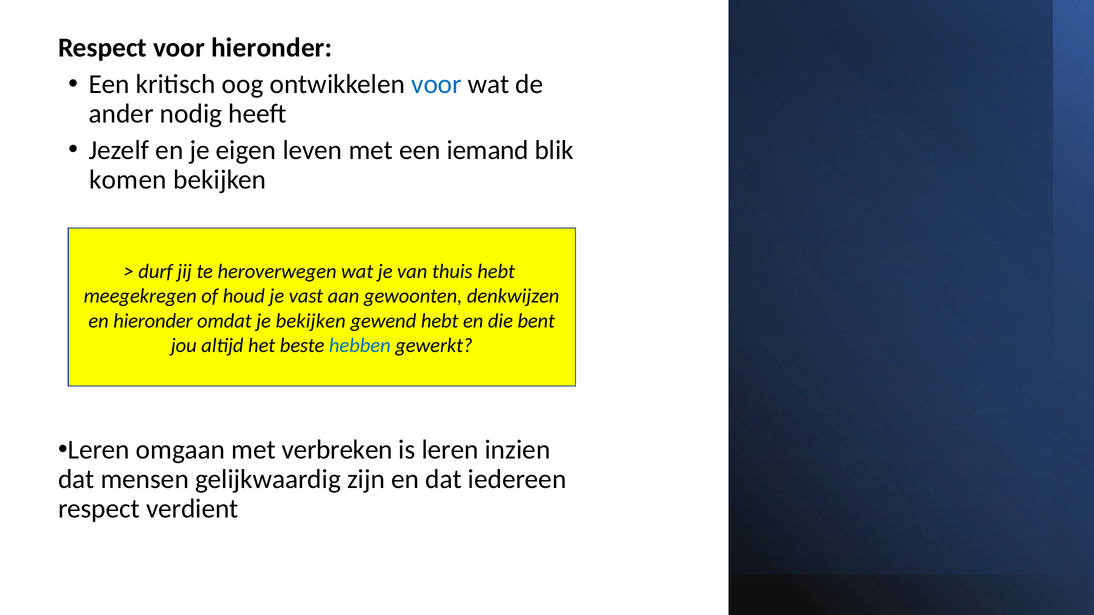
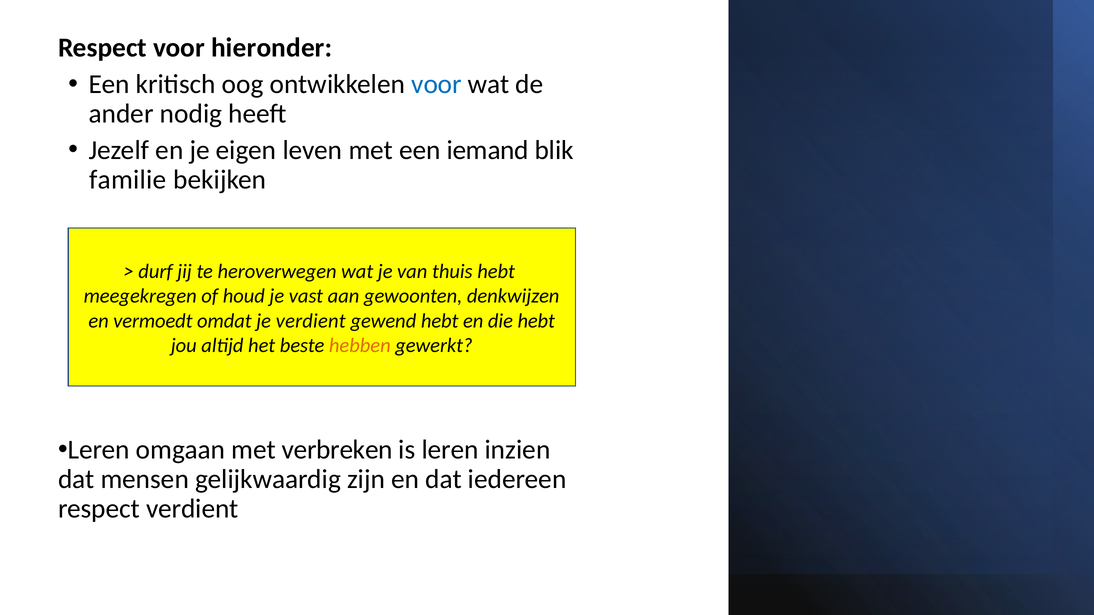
komen: komen -> familie (128, 180)
en hieronder: hieronder -> vermoedt (153, 321)
je bekijken: bekijken -> verdient (311, 321)
die bent: bent -> hebt (536, 321)
hebben colour: blue -> orange (360, 346)
